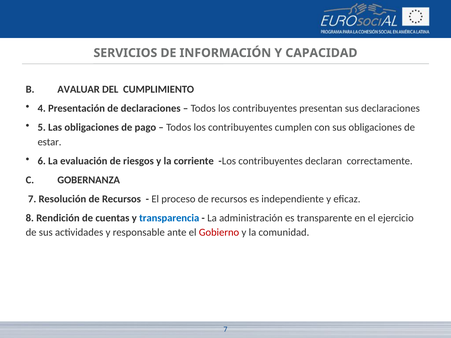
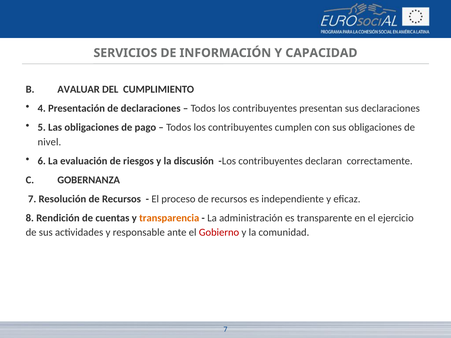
estar: estar -> nivel (49, 142)
corriente: corriente -> discusión (194, 161)
transparencia colour: blue -> orange (169, 218)
